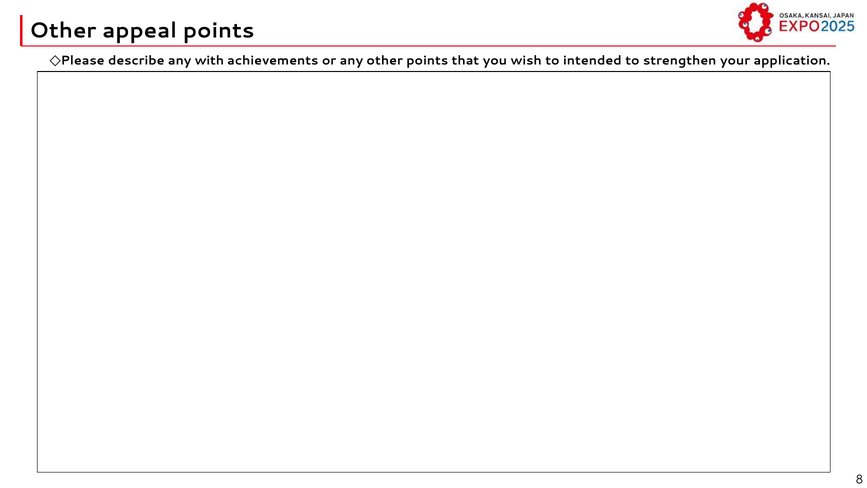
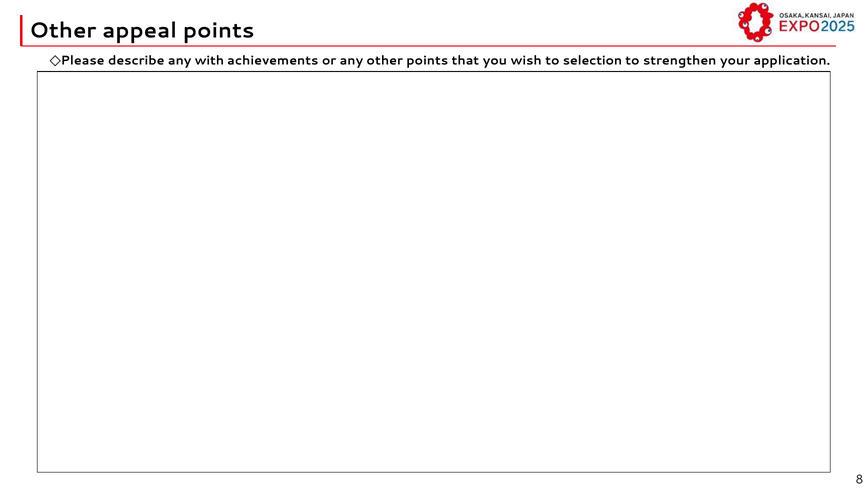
intended: intended -> selection (592, 60)
